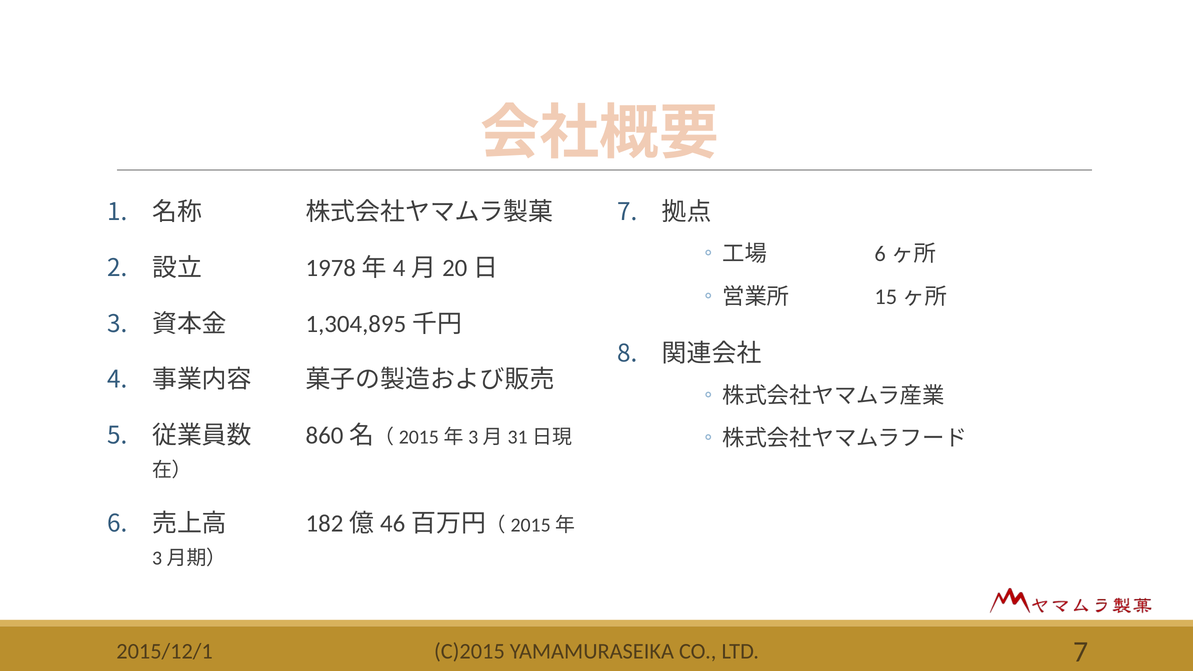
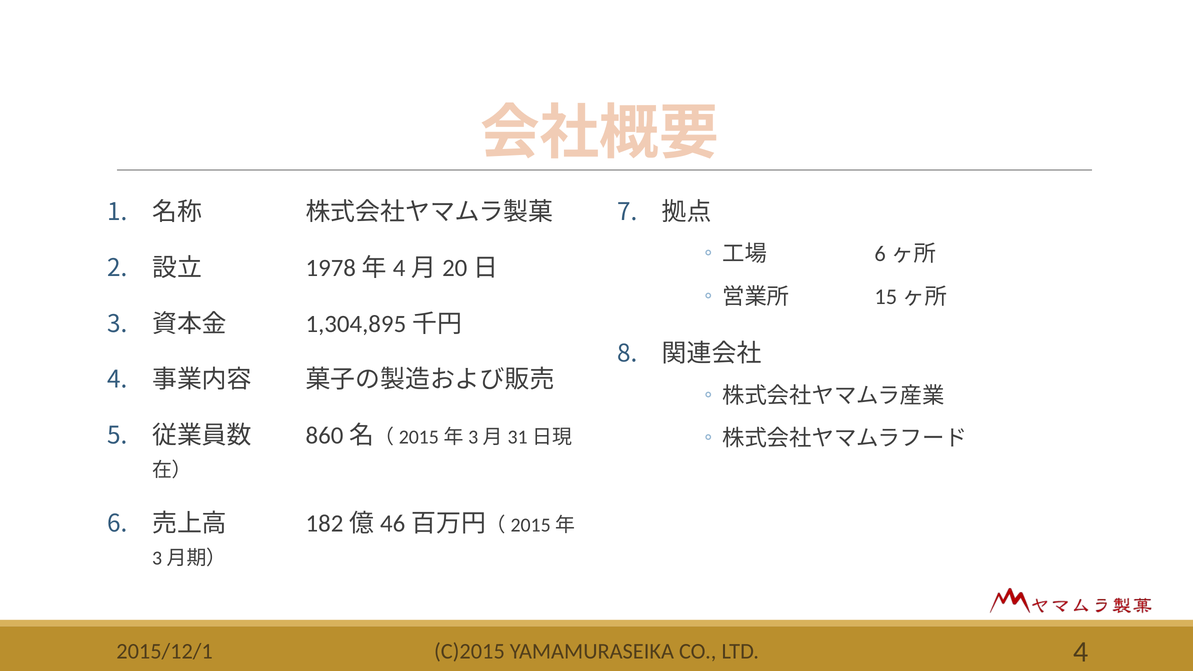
LTD 7: 7 -> 4 (1081, 652)
